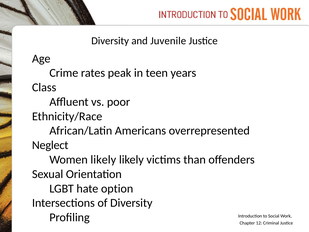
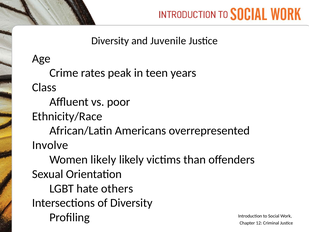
Neglect: Neglect -> Involve (50, 145)
option: option -> others (117, 188)
